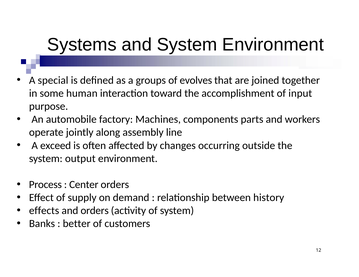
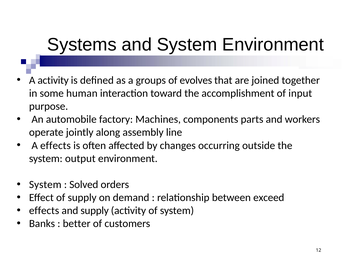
A special: special -> activity (53, 80)
A exceed: exceed -> effects (55, 146)
Process: Process -> System (45, 185)
Center: Center -> Solved (84, 185)
history: history -> exceed (269, 198)
and orders: orders -> supply (95, 211)
